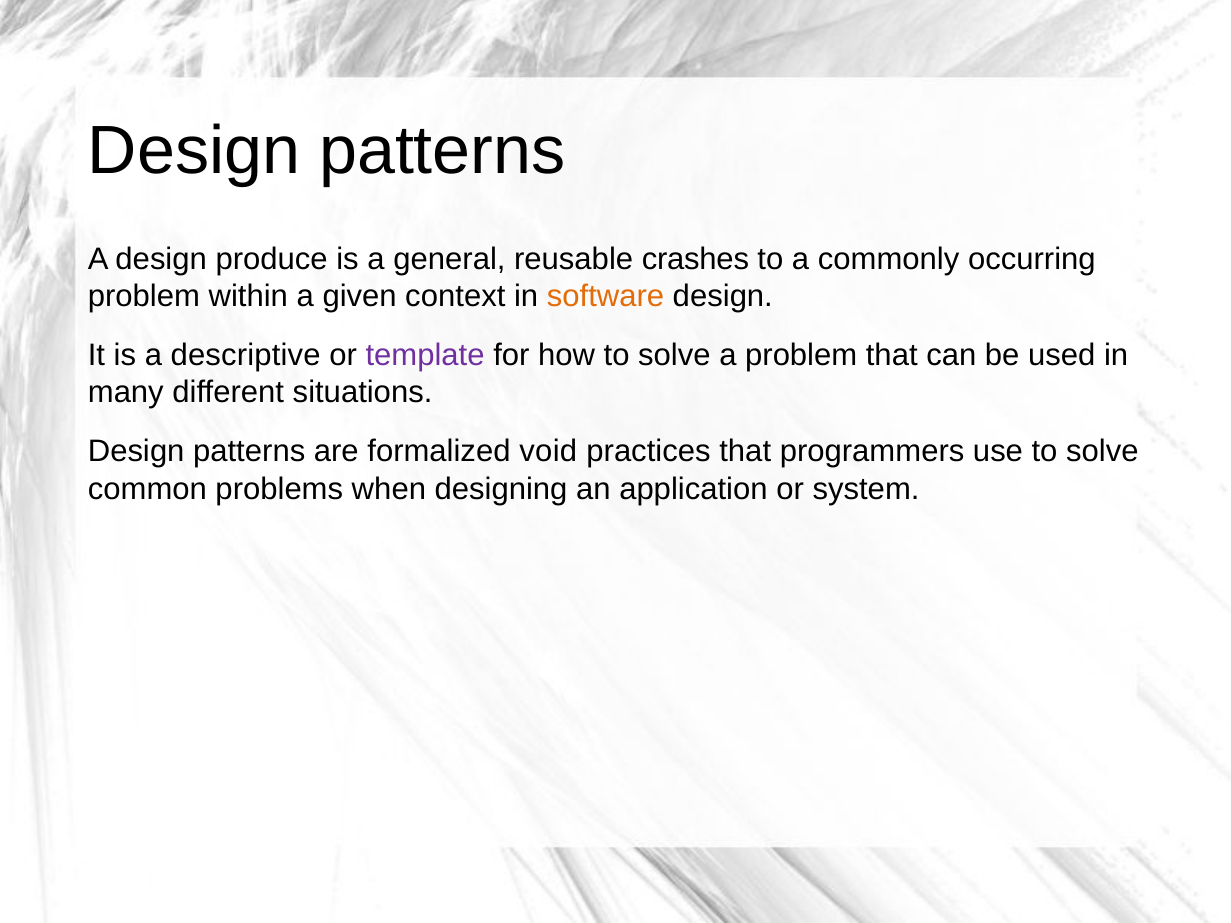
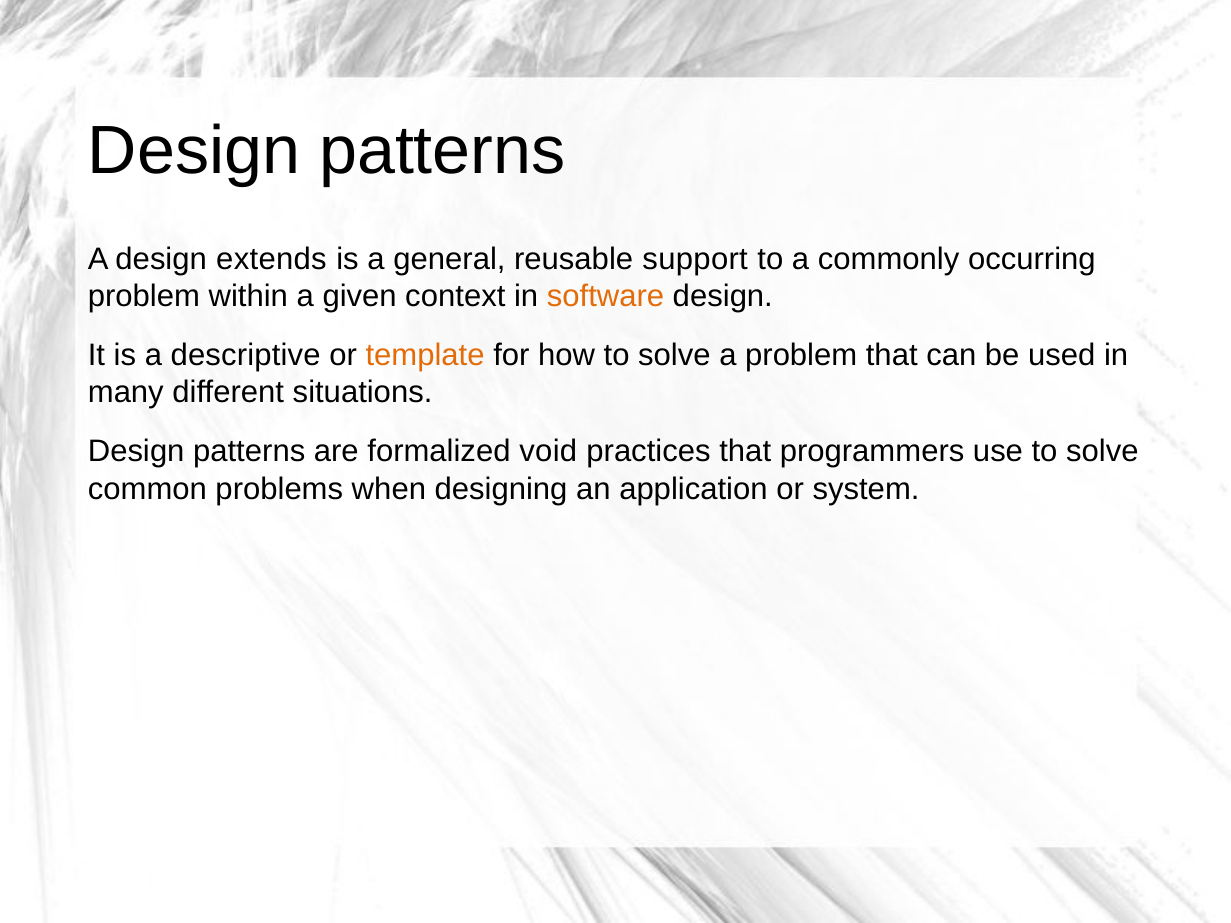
produce: produce -> extends (271, 259)
crashes: crashes -> support (695, 259)
template colour: purple -> orange (425, 355)
